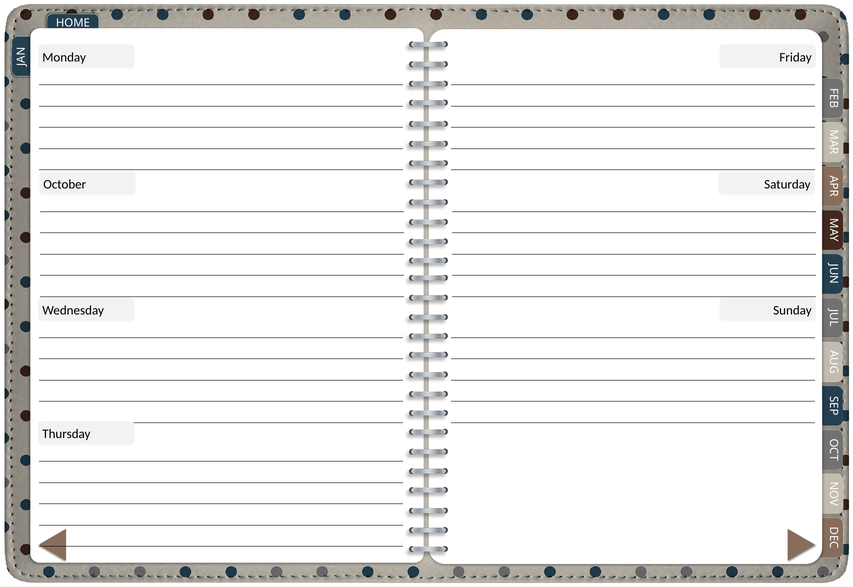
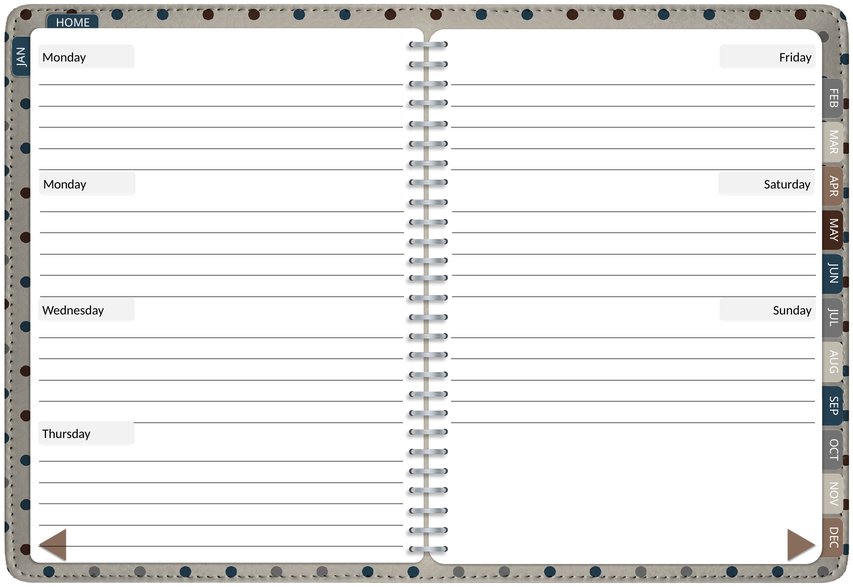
October: October -> Monday (65, 184)
